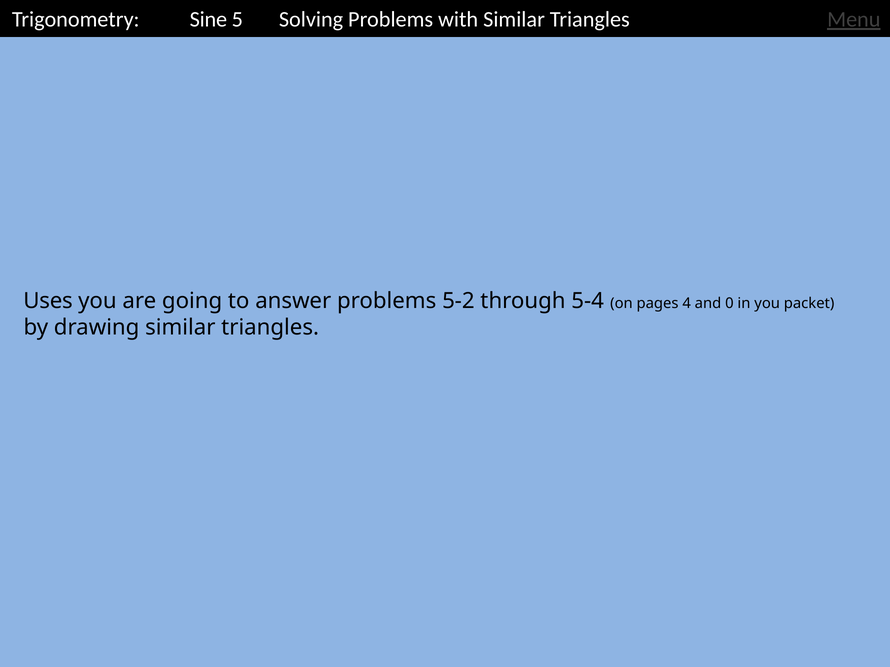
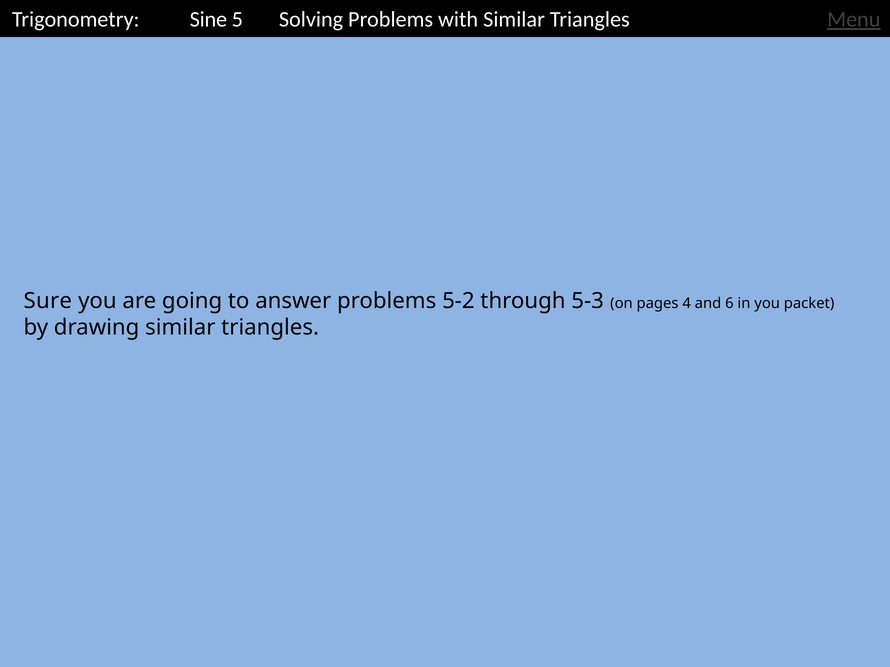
Uses: Uses -> Sure (48, 301)
5-4: 5-4 -> 5-3 (588, 301)
0: 0 -> 6 (729, 304)
